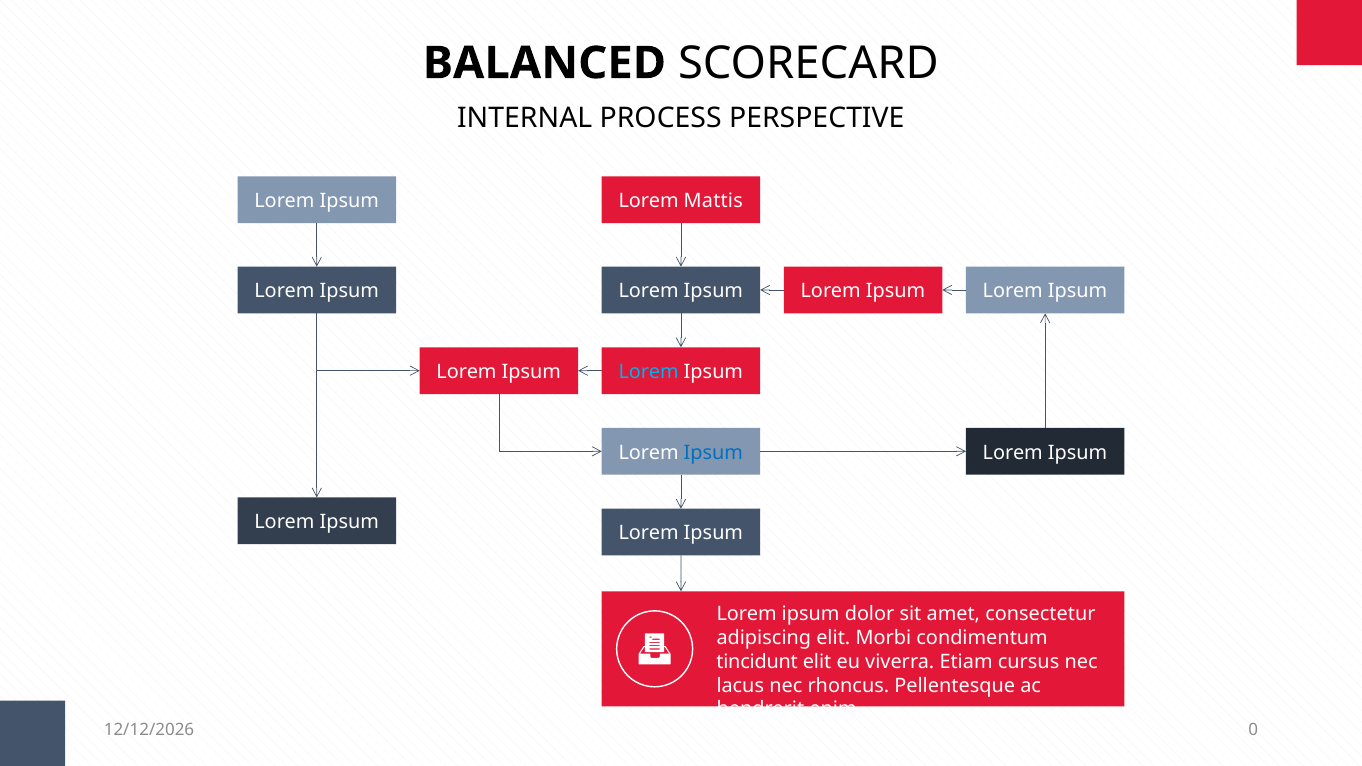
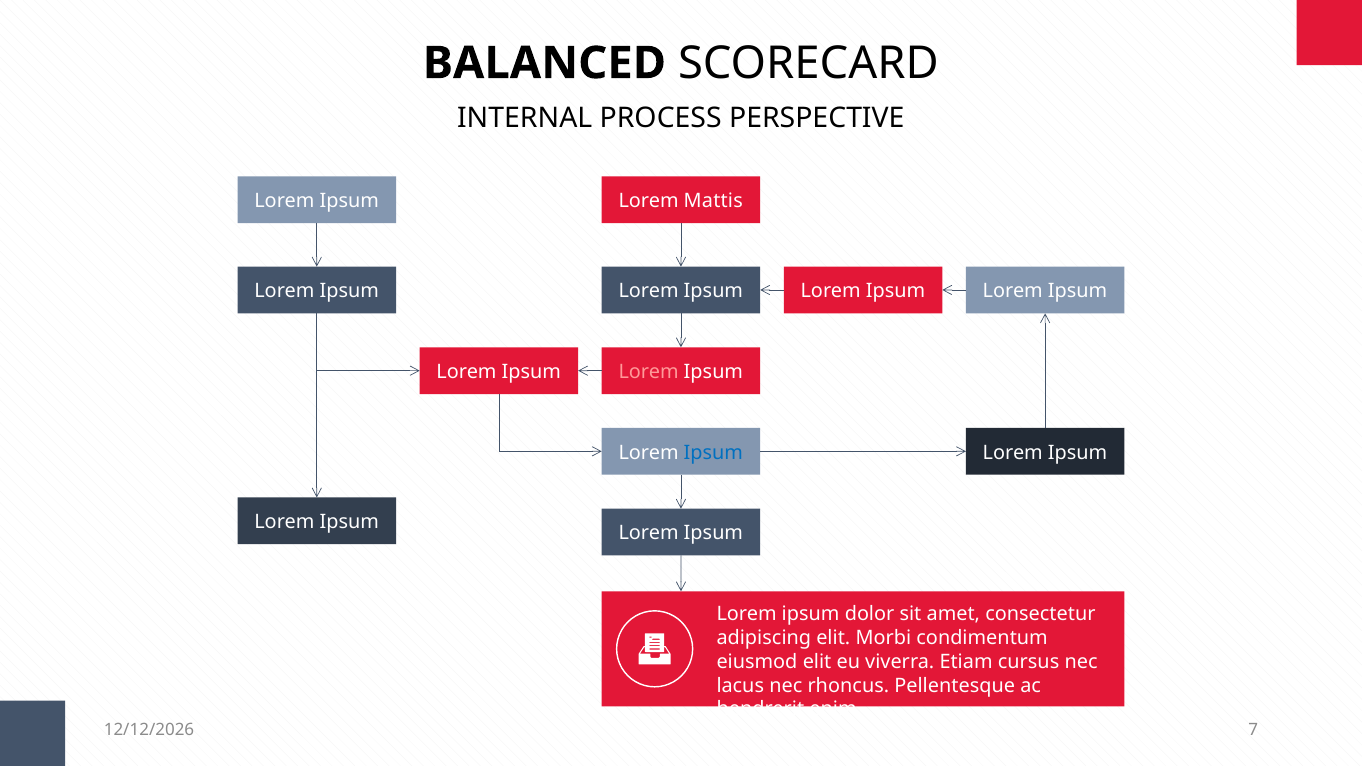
Lorem colour: light blue -> pink (649, 372)
tincidunt: tincidunt -> eiusmod (757, 662)
0: 0 -> 7 (1253, 730)
